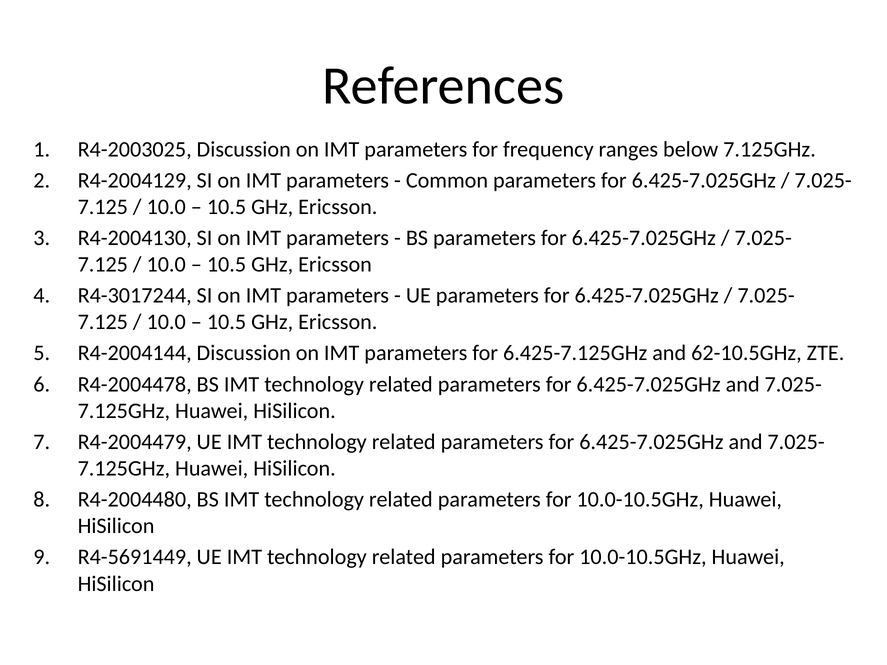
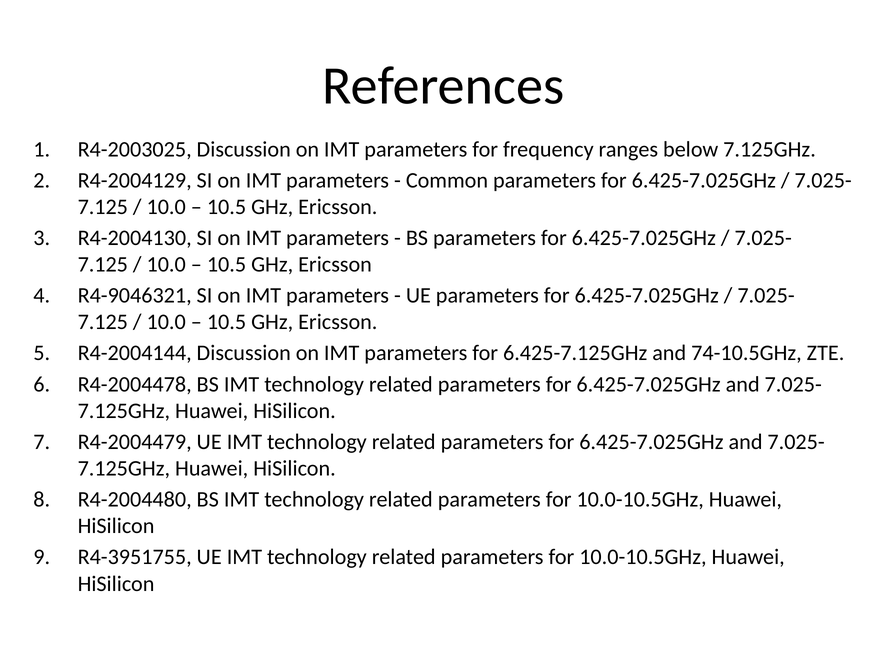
R4-3017244: R4-3017244 -> R4-9046321 (135, 296)
62-10.5GHz: 62-10.5GHz -> 74-10.5GHz (746, 353)
R4-5691449: R4-5691449 -> R4-3951755 (135, 557)
